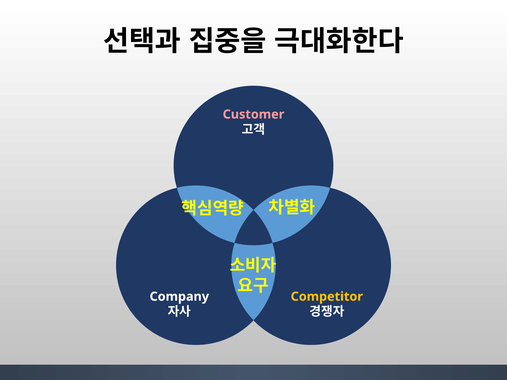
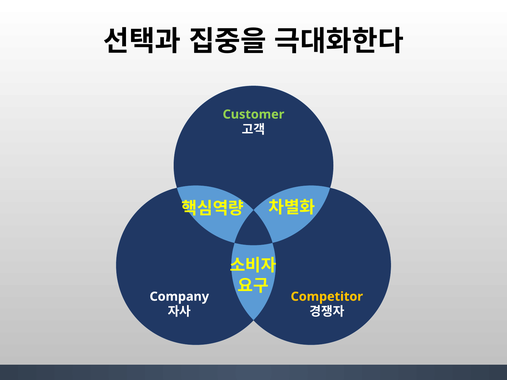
Customer colour: pink -> light green (254, 114)
